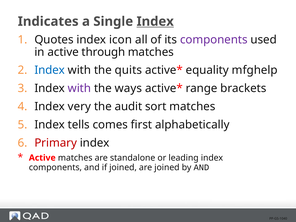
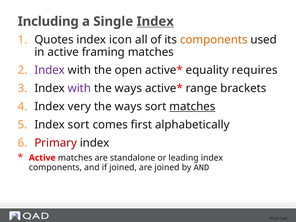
Indicates: Indicates -> Including (48, 21)
components colour: purple -> orange (214, 40)
through: through -> framing (103, 52)
Index colour: blue -> purple (50, 70)
quits: quits -> open (128, 70)
mfghelp: mfghelp -> requires (255, 70)
audit: audit -> ways (128, 107)
matches underline: none -> present (192, 107)
Index tells: tells -> sort (79, 125)
